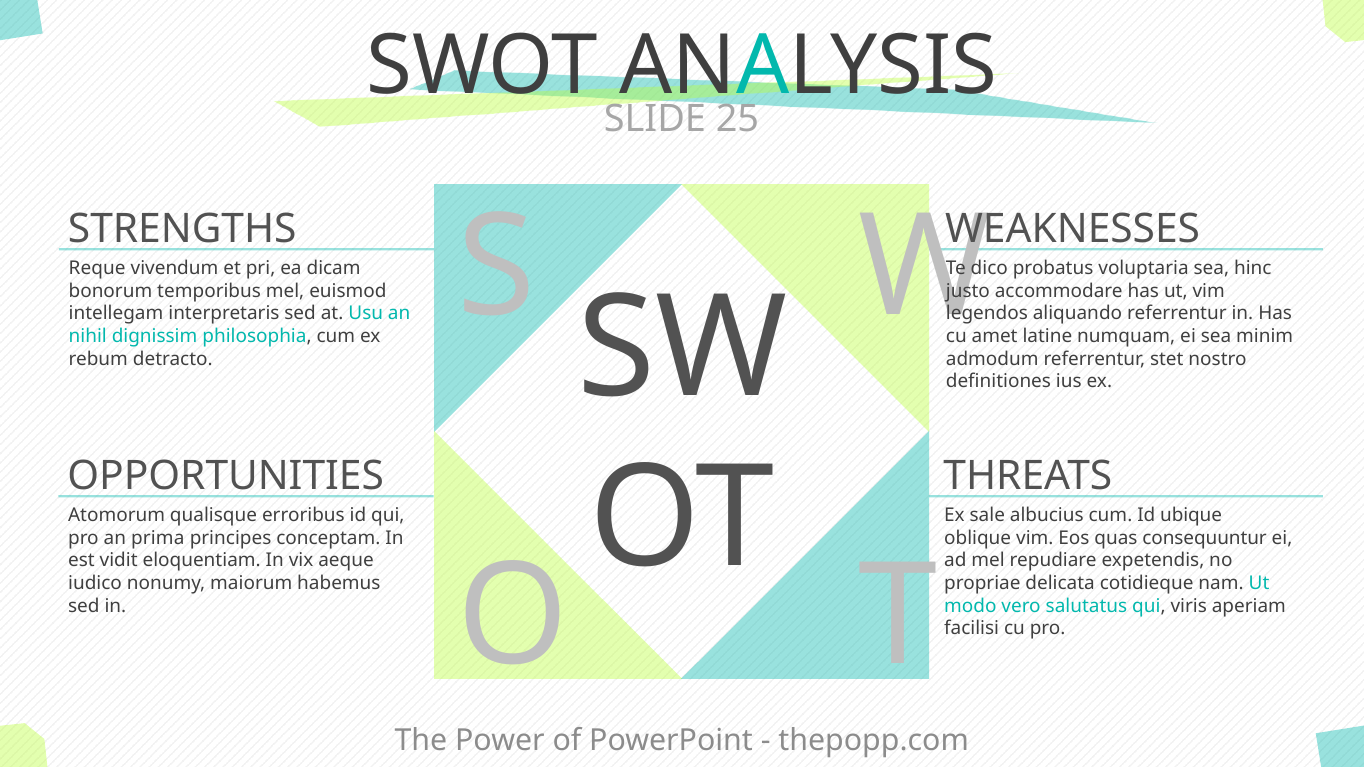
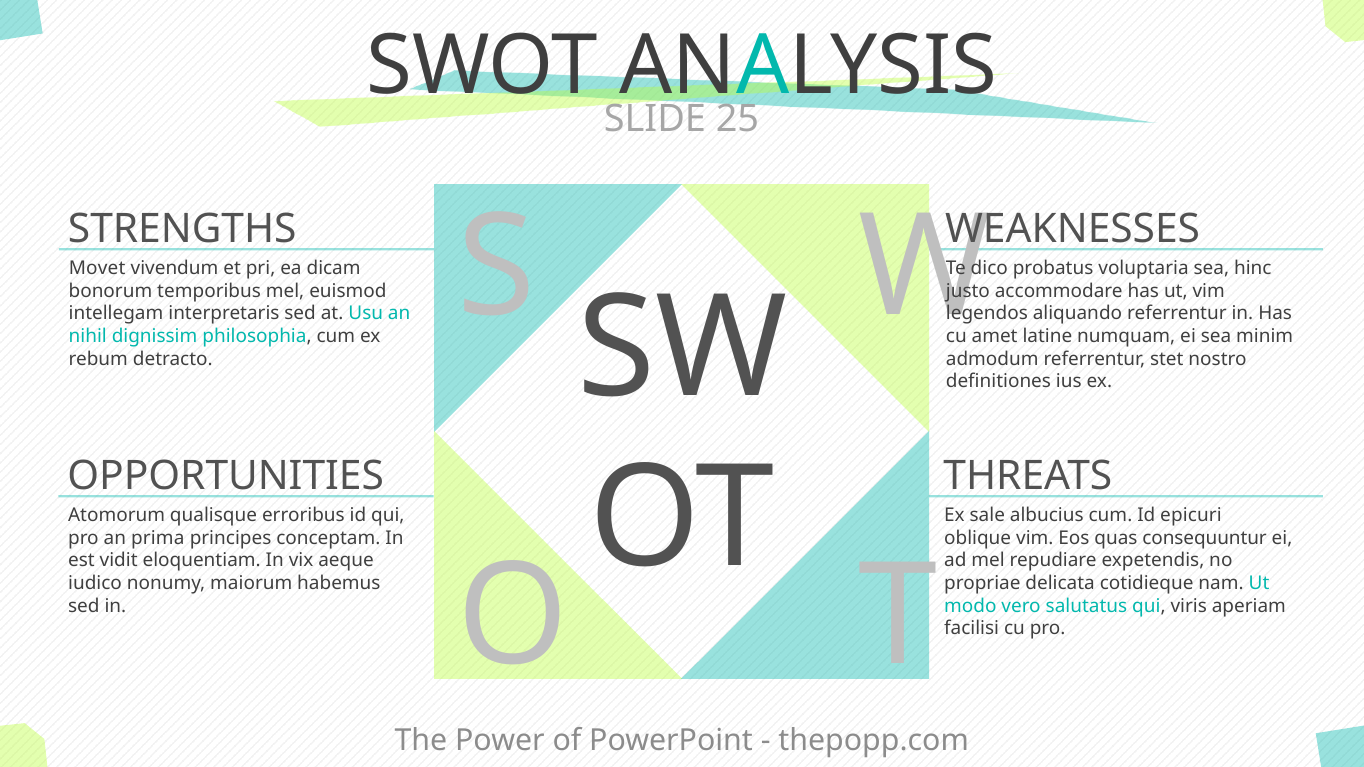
Reque: Reque -> Movet (97, 268)
ubique: ubique -> epicuri (1191, 515)
